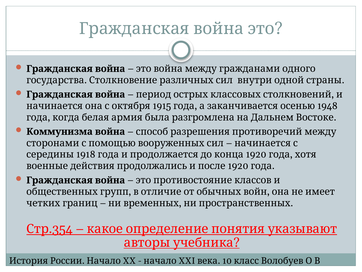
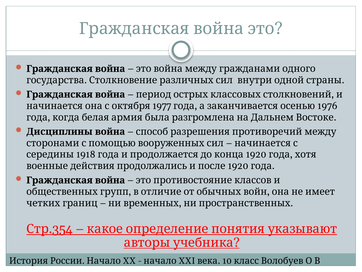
1915: 1915 -> 1977 (162, 106)
1948: 1948 -> 1976 (327, 106)
Коммунизма: Коммунизма -> Дисциплины (59, 131)
